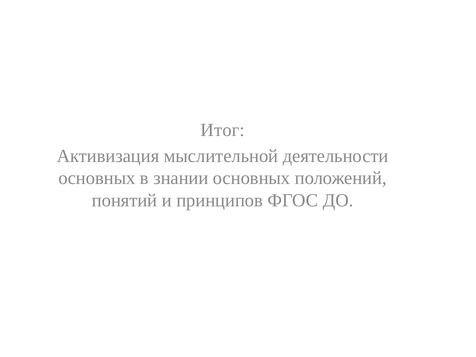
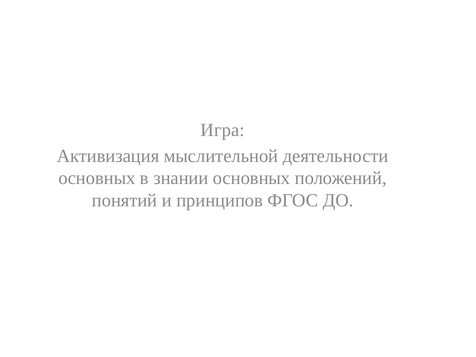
Итог: Итог -> Игра (223, 130)
